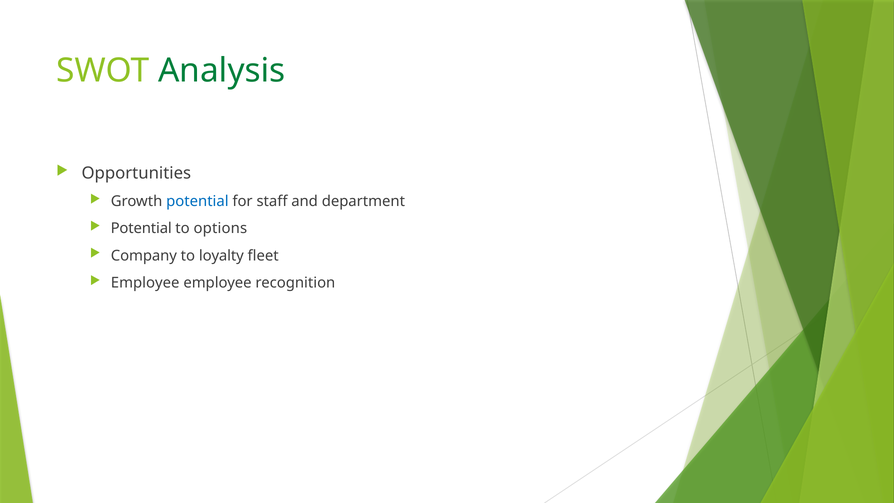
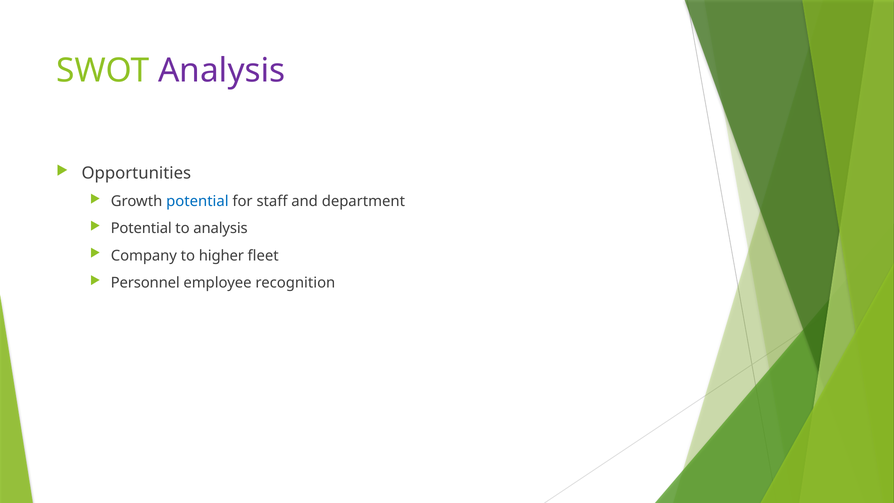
Analysis colour: green -> purple (222, 71)
to options: options -> analysis (221, 228)
loyalty: loyalty -> higher (221, 256)
Employee: Employee -> Personnel (145, 283)
